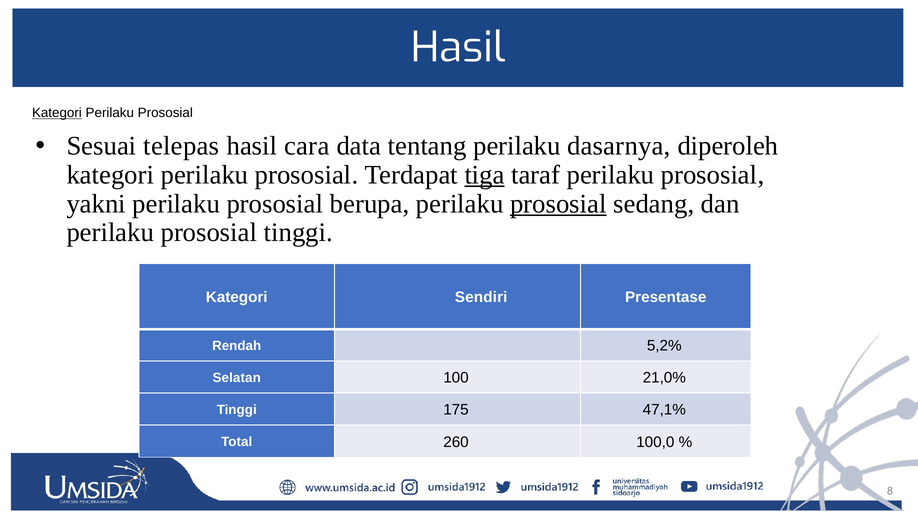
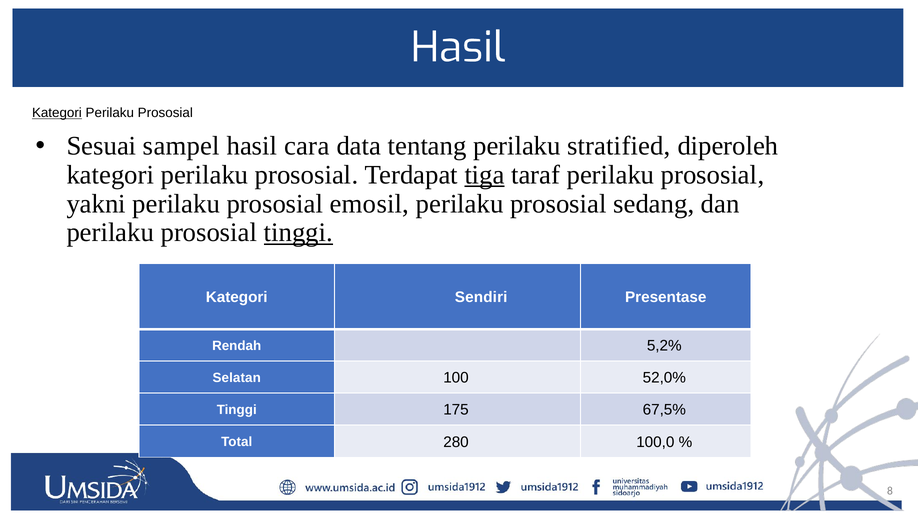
telepas: telepas -> sampel (181, 146)
dasarnya: dasarnya -> stratified (619, 146)
berupa: berupa -> emosil (370, 204)
prososial underline: present -> none (558, 204)
tinggi underline: none -> present (298, 233)
21,0%: 21,0% -> 52,0% (664, 378)
47,1%: 47,1% -> 67,5% (664, 410)
260: 260 -> 280 (456, 442)
